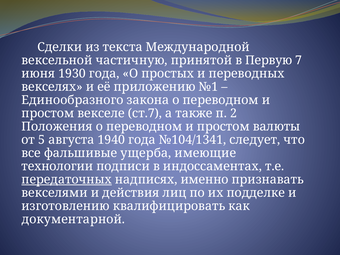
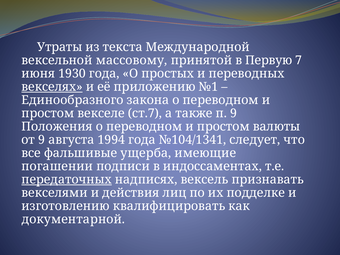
Сделки: Сделки -> Утраты (60, 47)
частичную: частичную -> массовому (131, 60)
векселях underline: none -> present (52, 87)
п 2: 2 -> 9 (234, 113)
от 5: 5 -> 9 (42, 140)
1940: 1940 -> 1994 (111, 140)
технологии: технологии -> погашении (57, 166)
именно: именно -> вексель (204, 180)
